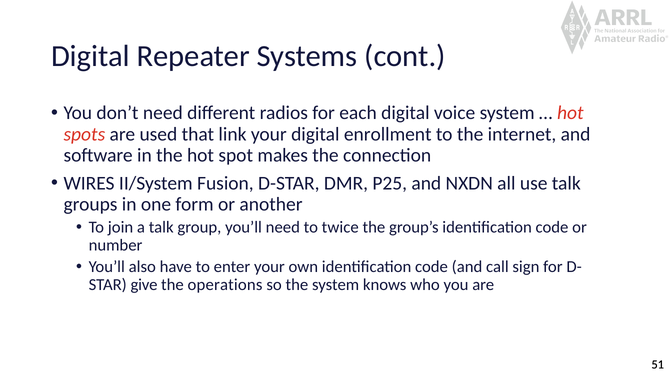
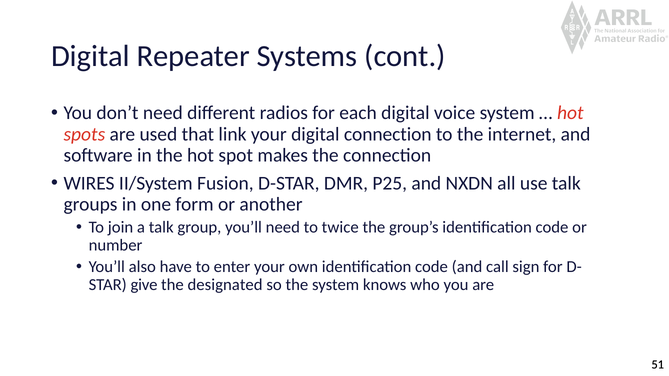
digital enrollment: enrollment -> connection (388, 134)
operations: operations -> designated (225, 285)
